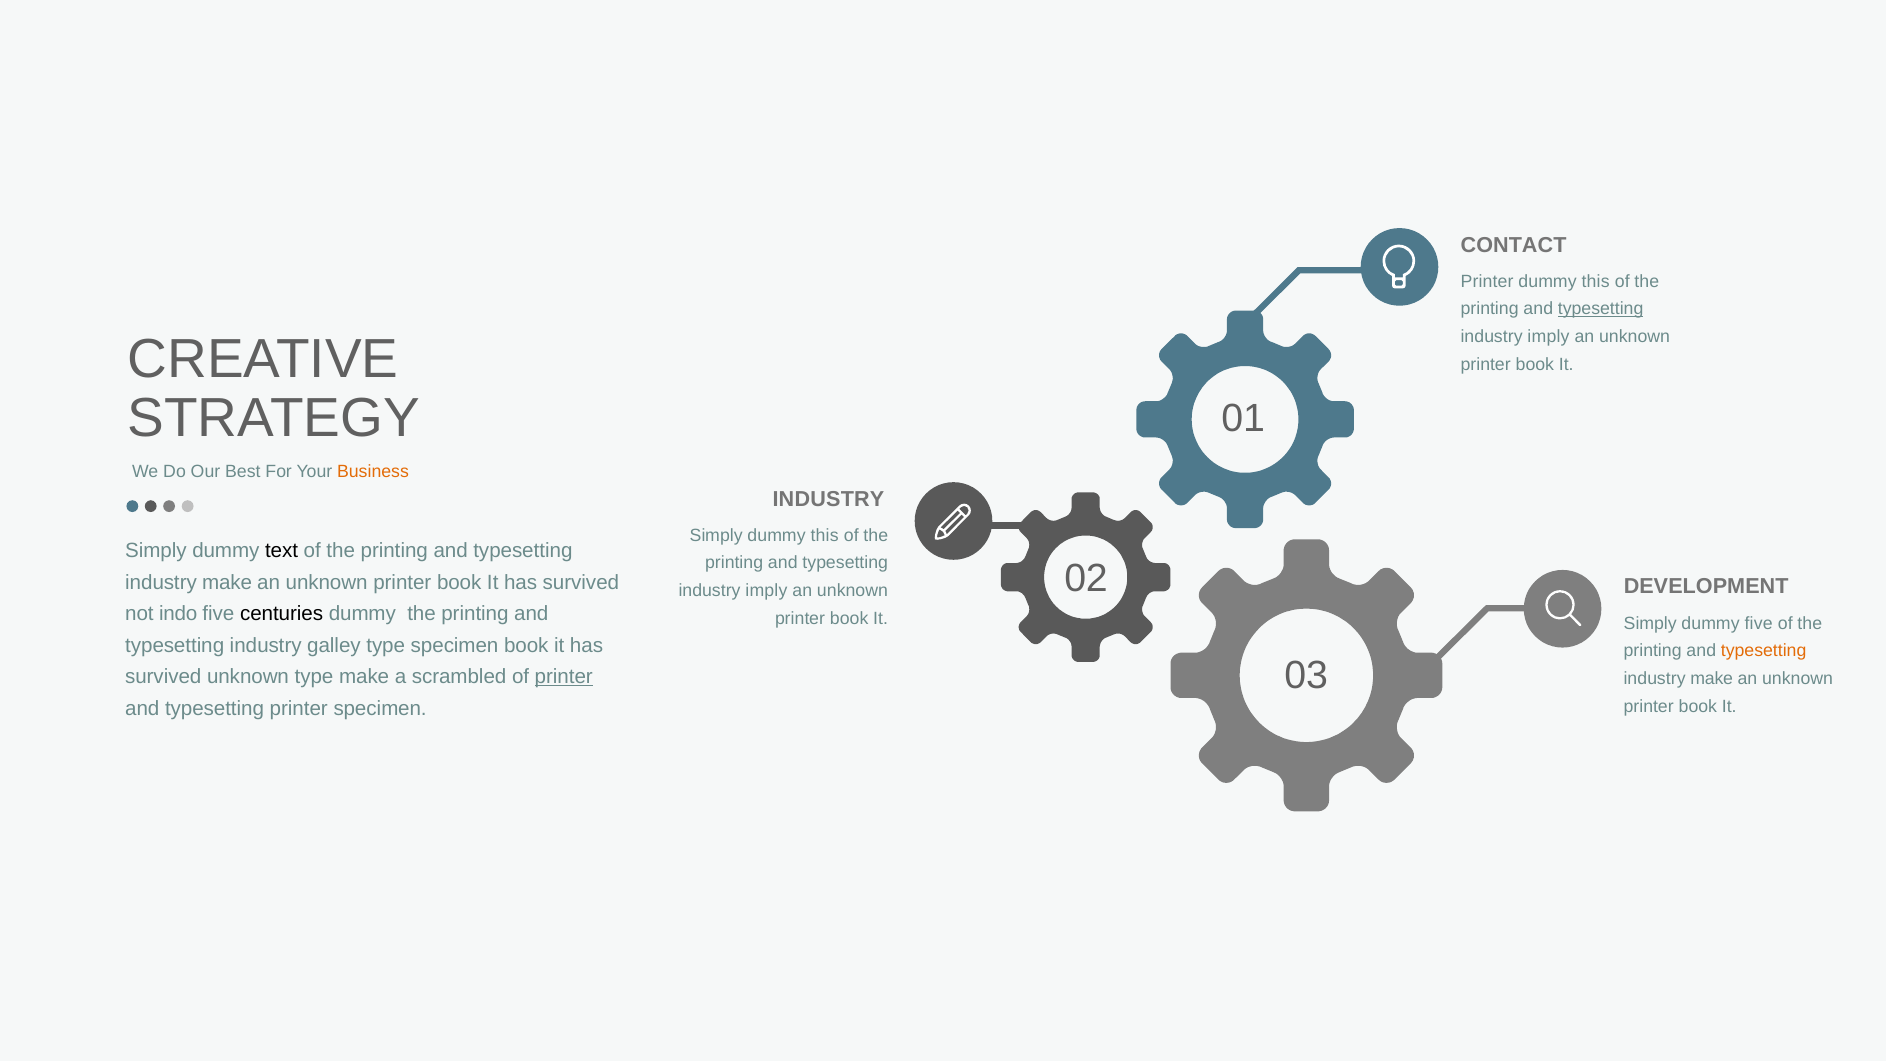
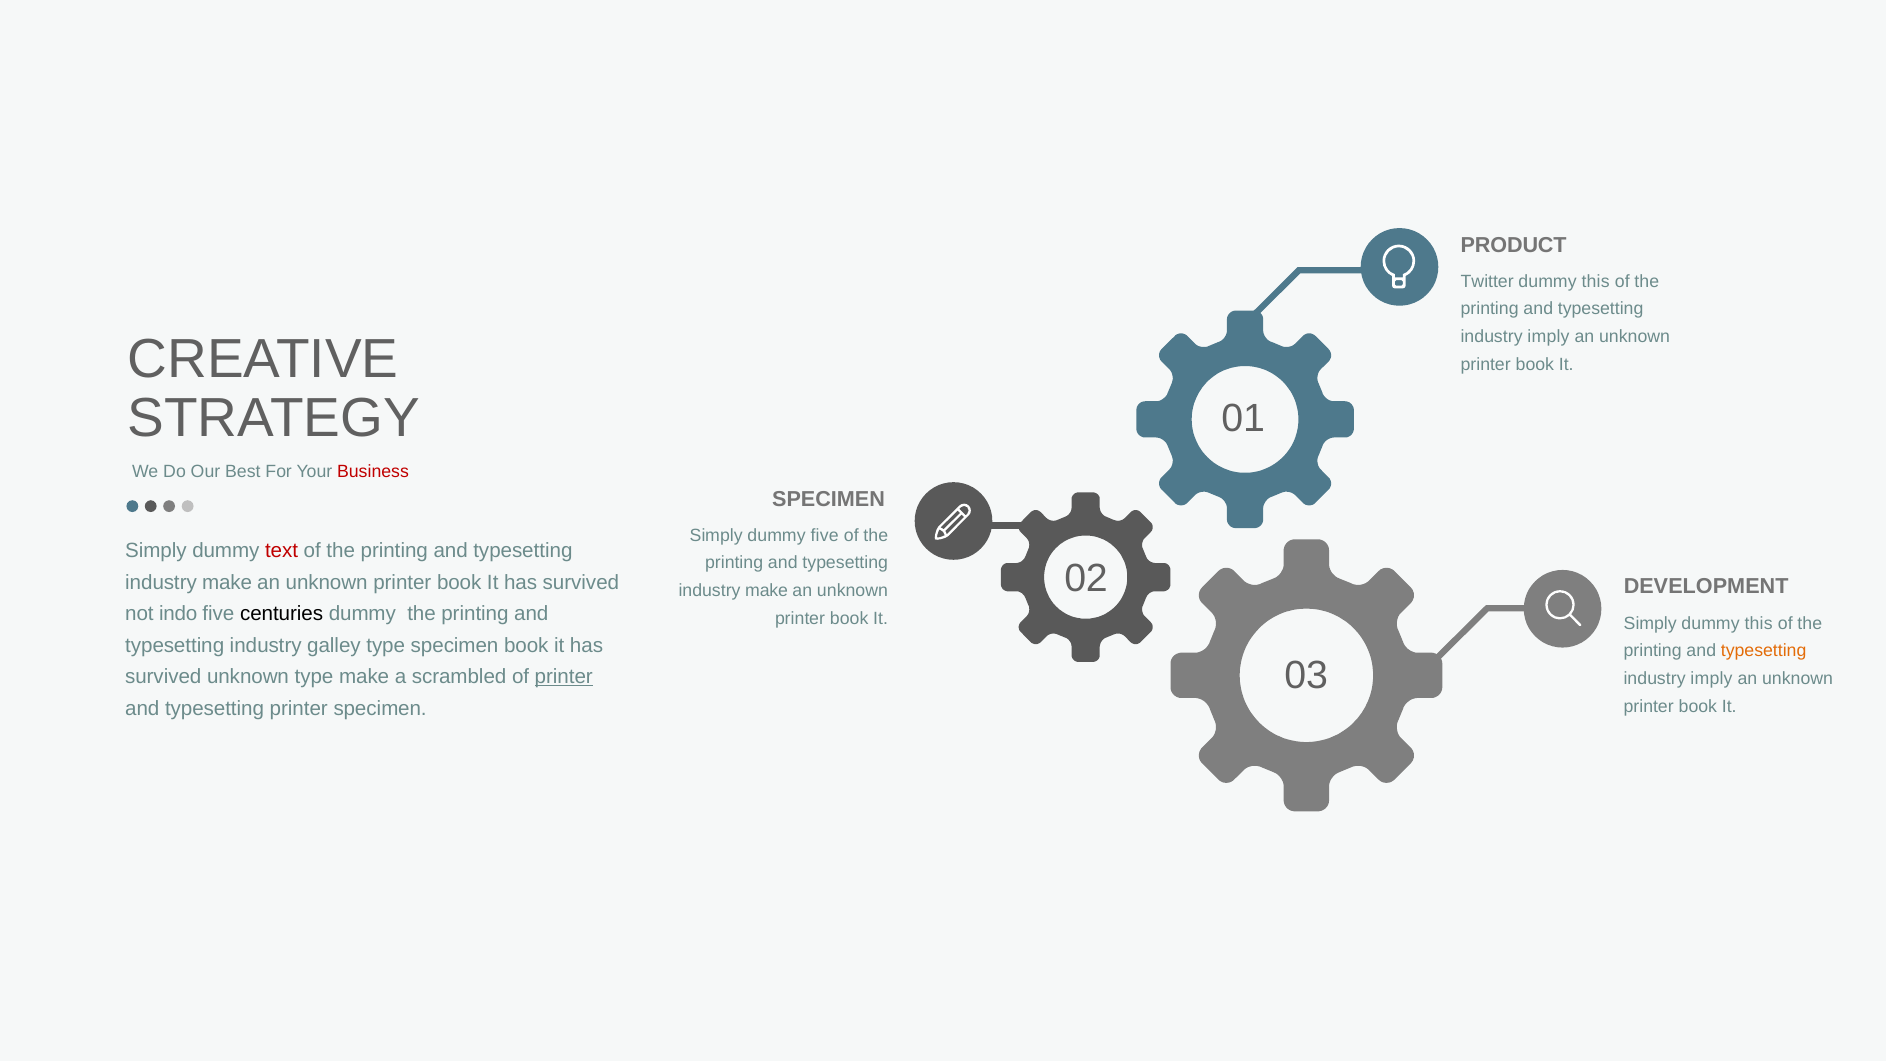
CONTACT: CONTACT -> PRODUCT (1514, 245)
Printer: Printer -> Twitter (1487, 281)
typesetting underline: present -> none (1601, 309)
Business colour: orange -> red (373, 471)
INDUSTRY: INDUSTRY -> SPECIMEN (829, 499)
Simply dummy this: this -> five (825, 535)
text colour: black -> red (282, 551)
imply: imply -> make (767, 591)
Simply dummy five: five -> this (1759, 623)
make: make -> imply (1711, 678)
